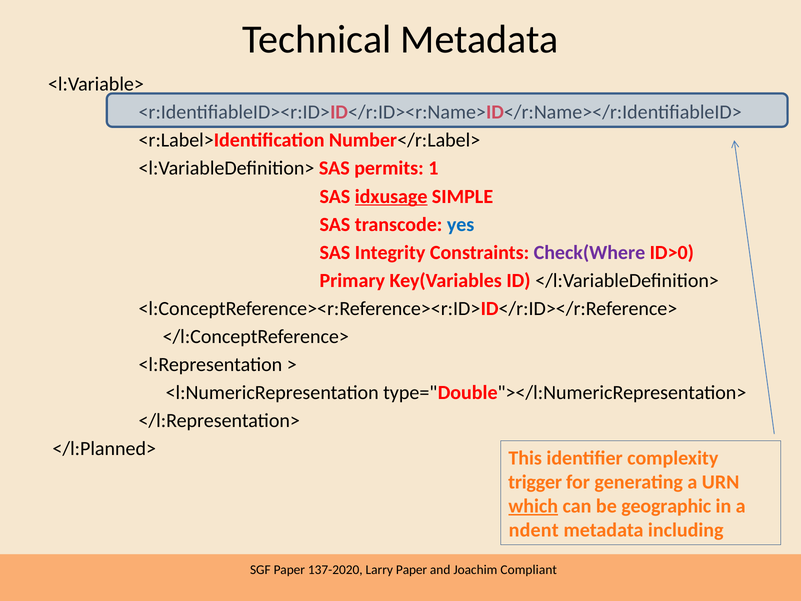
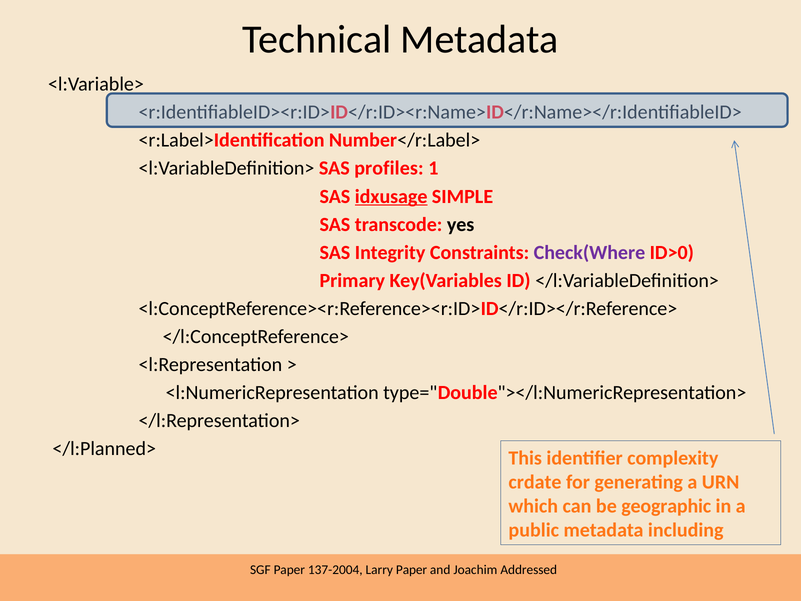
permits: permits -> profiles (389, 168)
yes colour: blue -> black (461, 224)
trigger: trigger -> crdate (535, 482)
which underline: present -> none (533, 506)
ndent: ndent -> public (534, 530)
137-2020: 137-2020 -> 137-2004 (335, 570)
Compliant: Compliant -> Addressed (529, 570)
